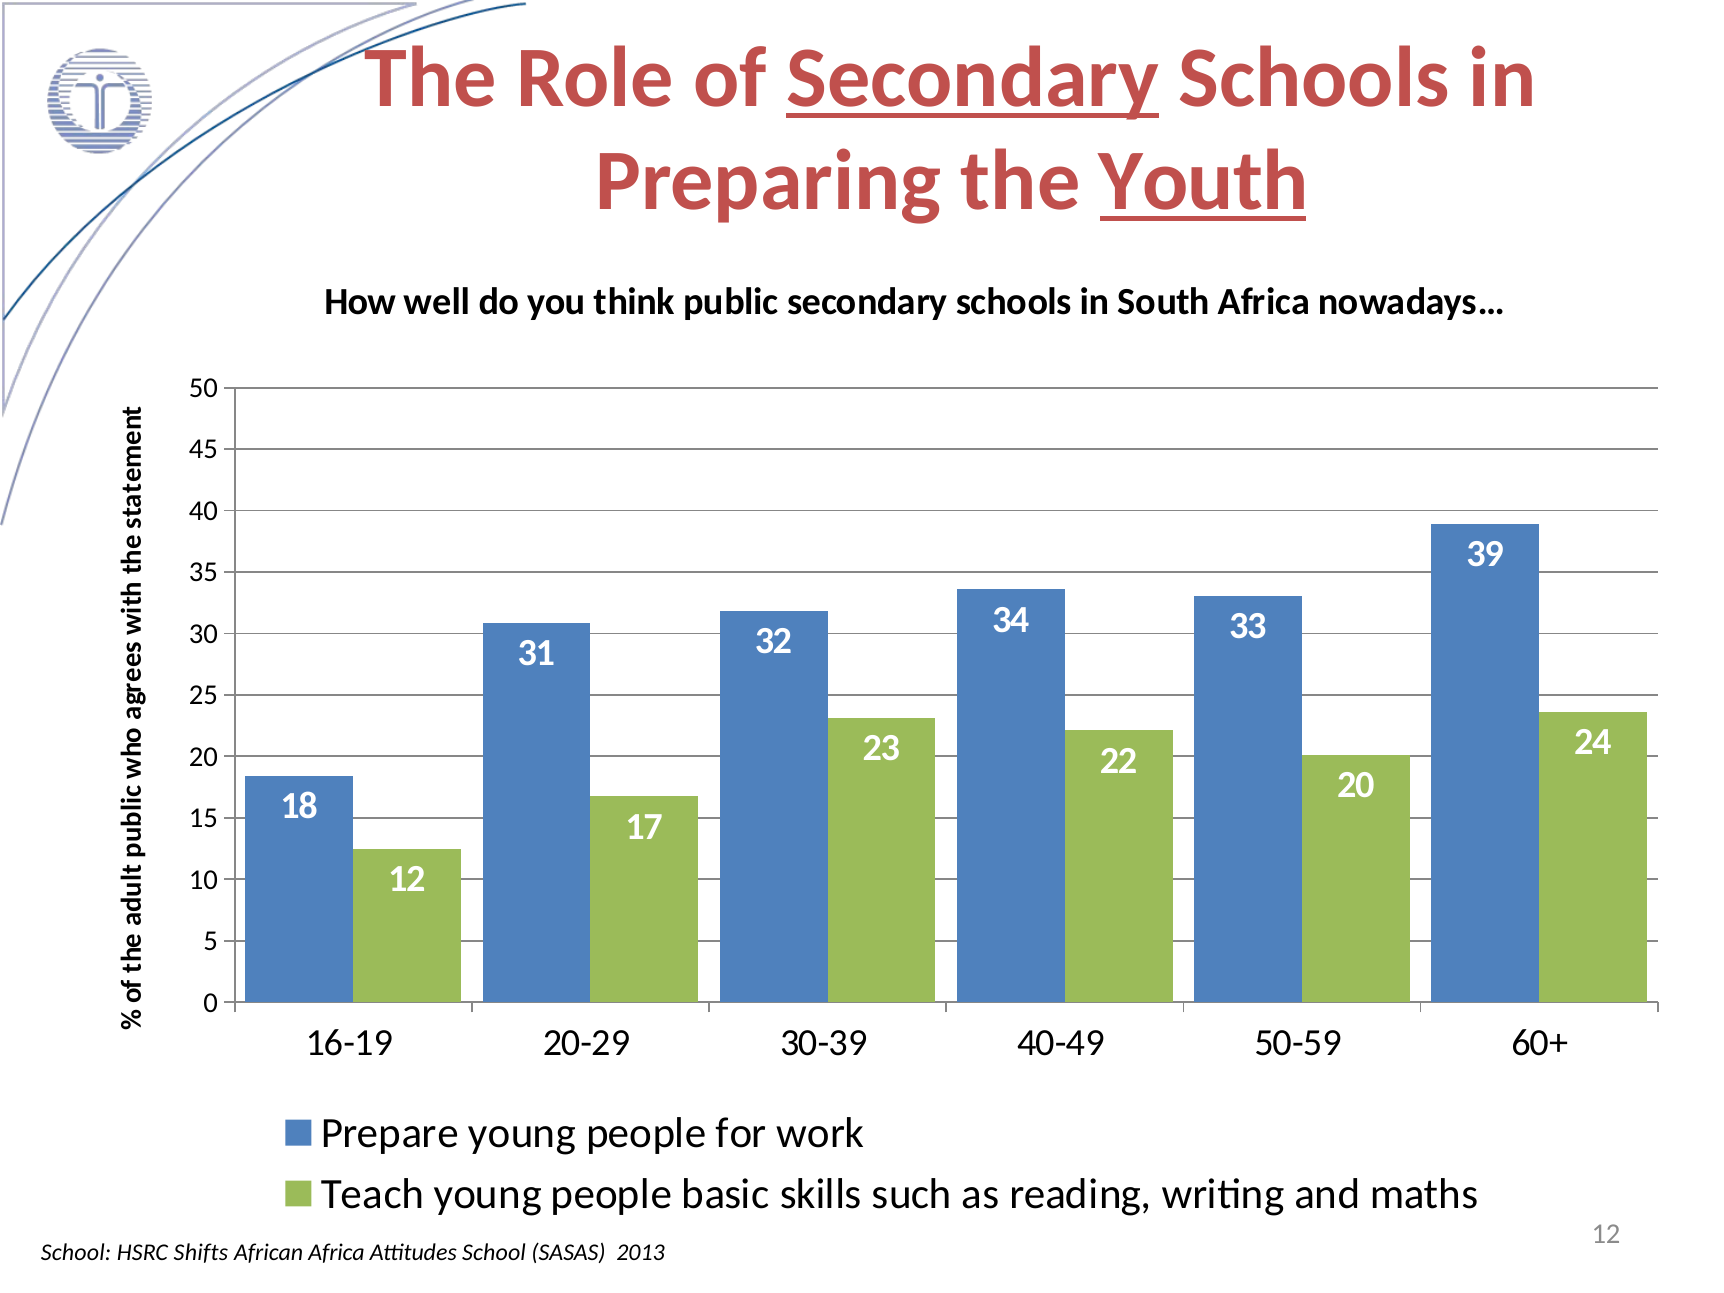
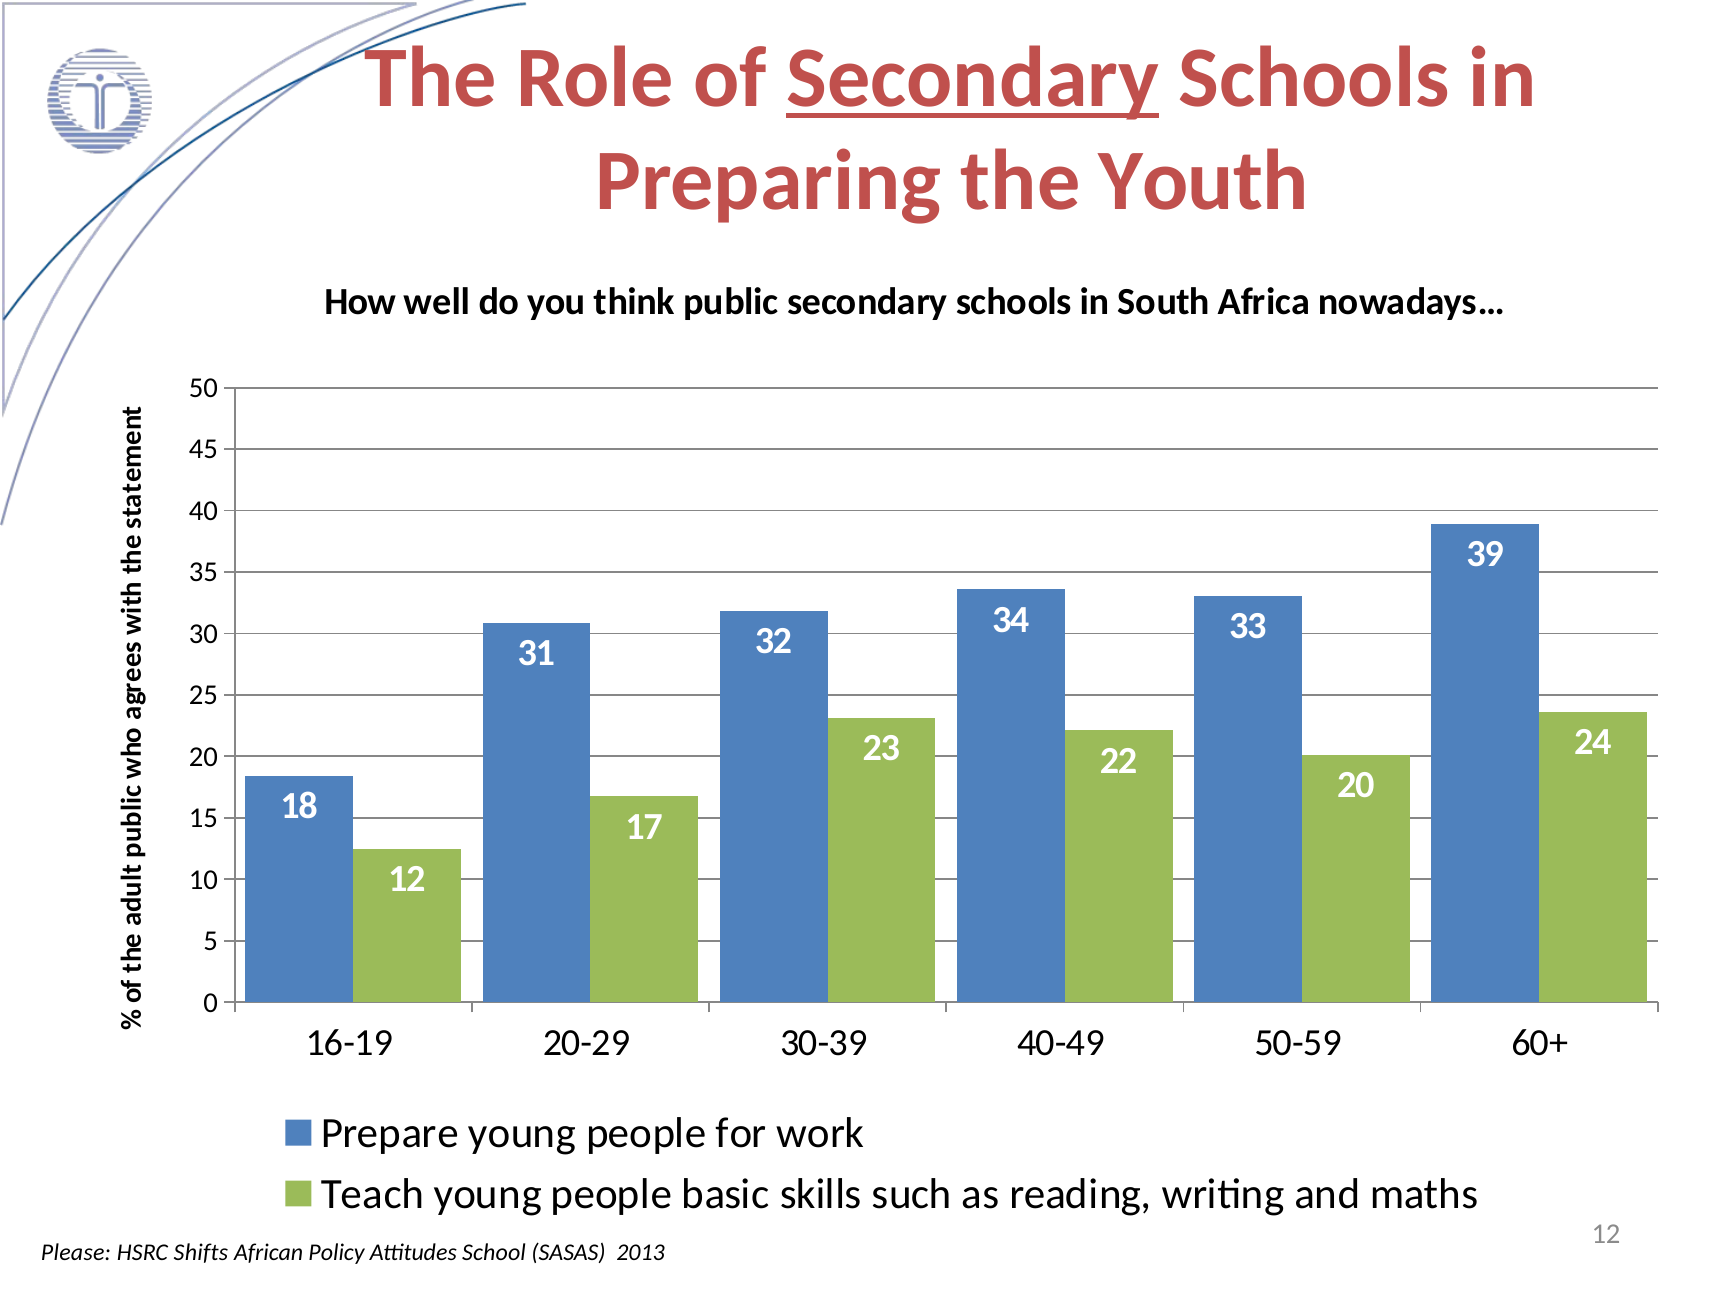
Youth underline: present -> none (1203, 181)
School: School -> Please (76, 1253)
African Africa: Africa -> Policy (337, 1253)
